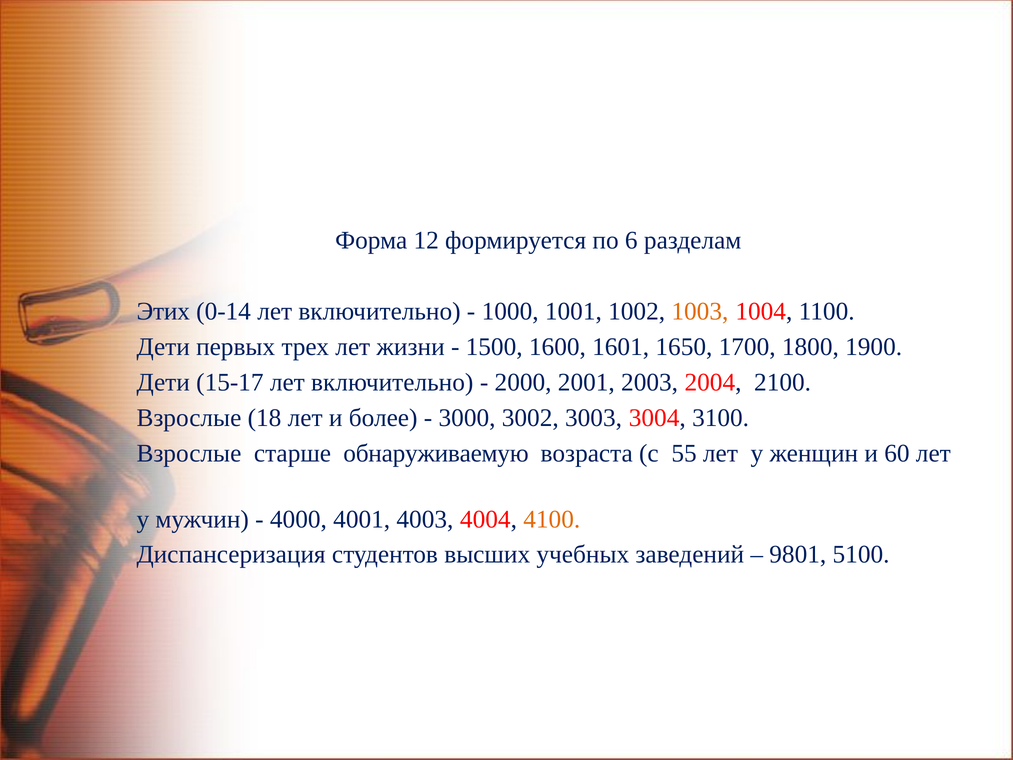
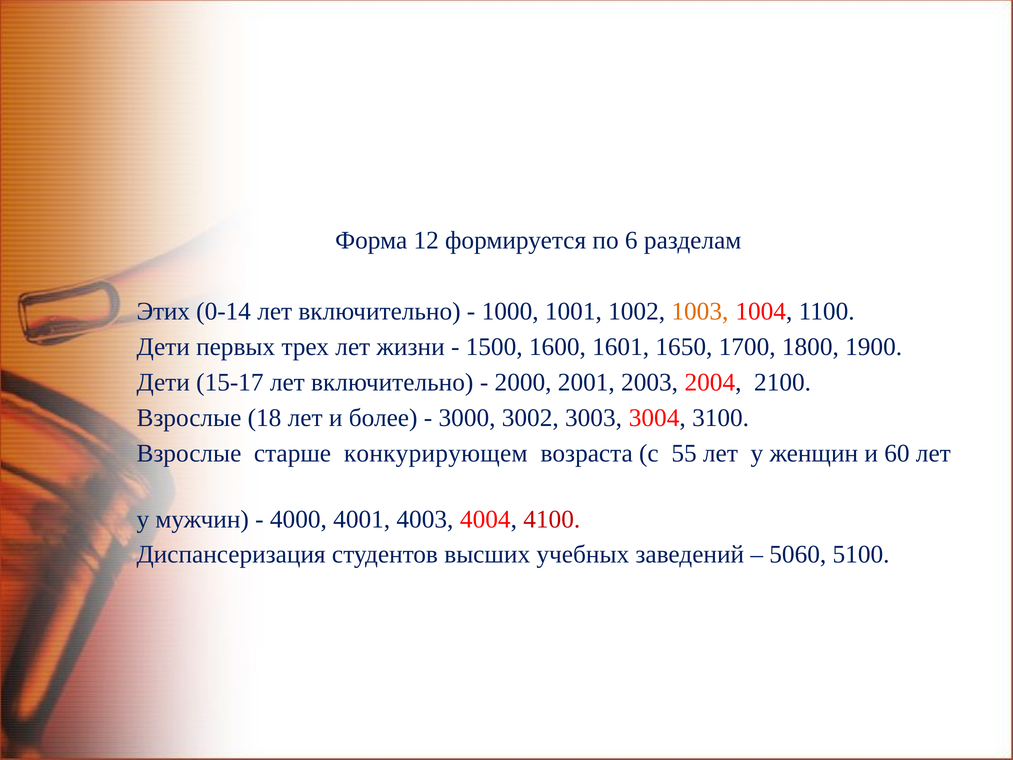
обнаруживаемую: обнаруживаемую -> конкурирующем (436, 453)
4100 colour: orange -> red (552, 519)
9801: 9801 -> 5060 (798, 554)
